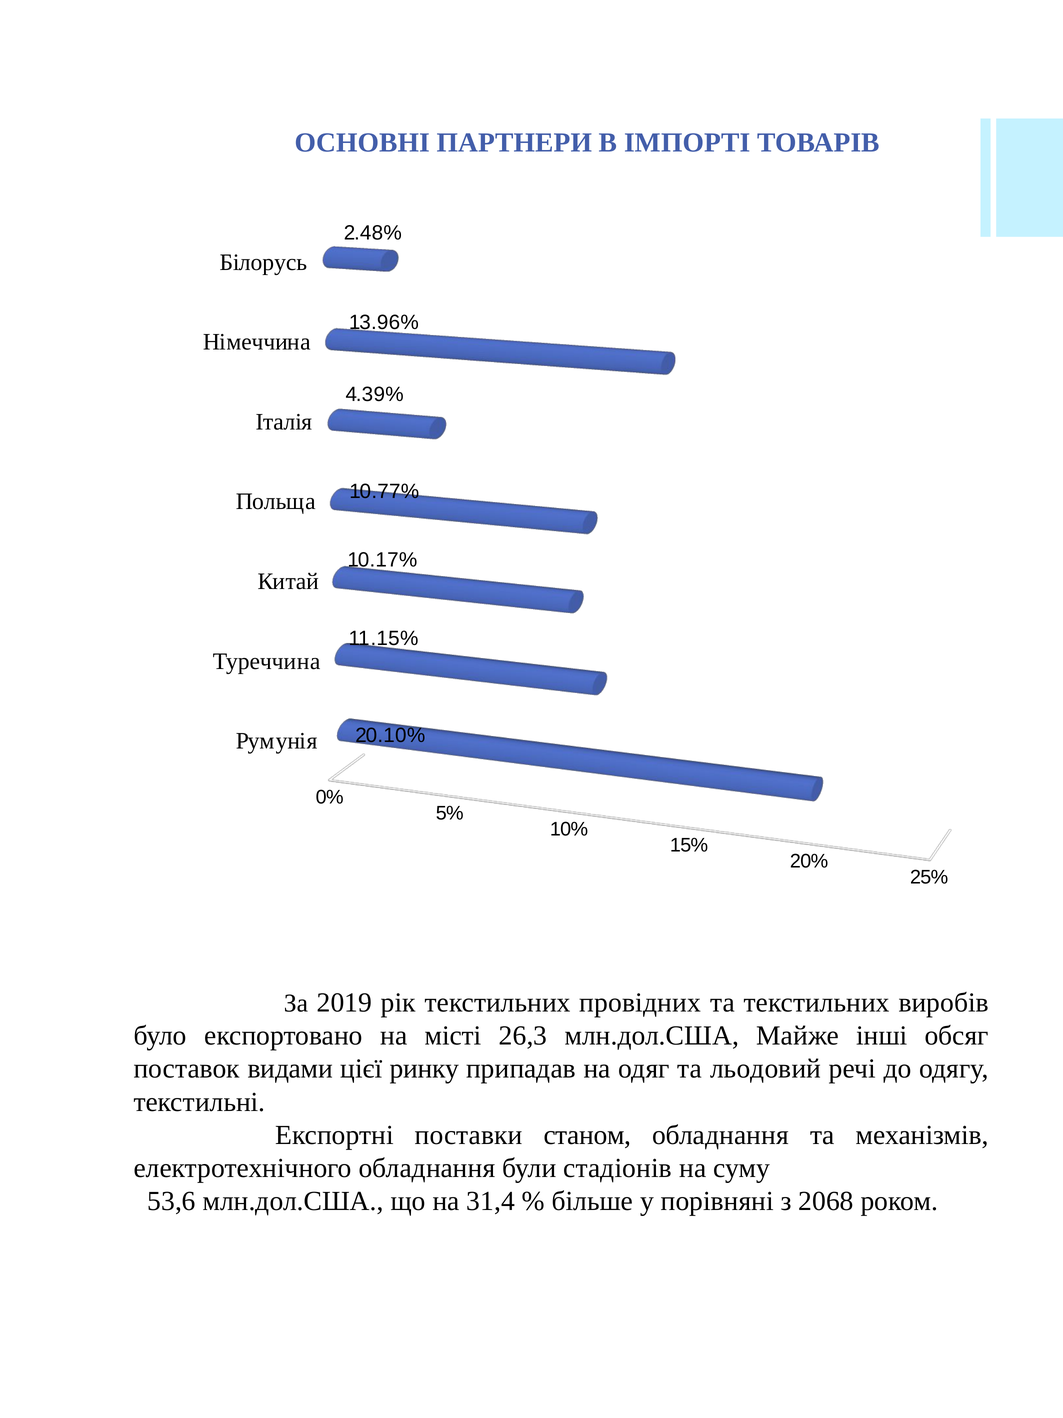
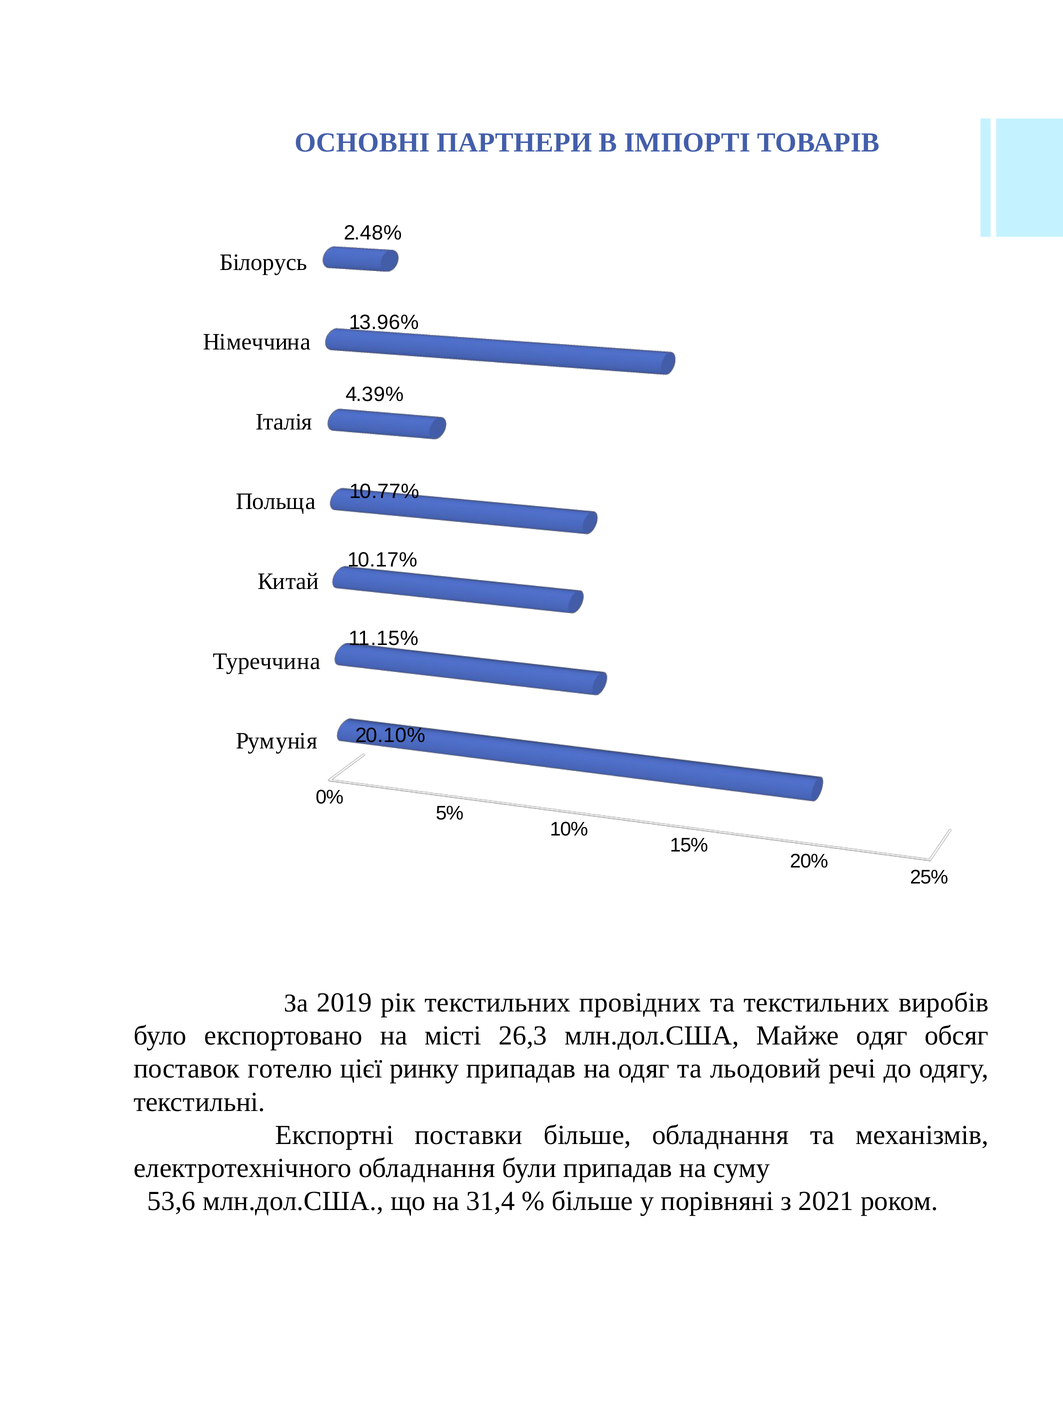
Майже інші: інші -> одяг (882, 1035)
видами: видами -> готелю (290, 1068)
поставки станом: станом -> більше (587, 1134)
були стадіонів: стадіонів -> припадав (618, 1168)
2068: 2068 -> 2021 (826, 1201)
